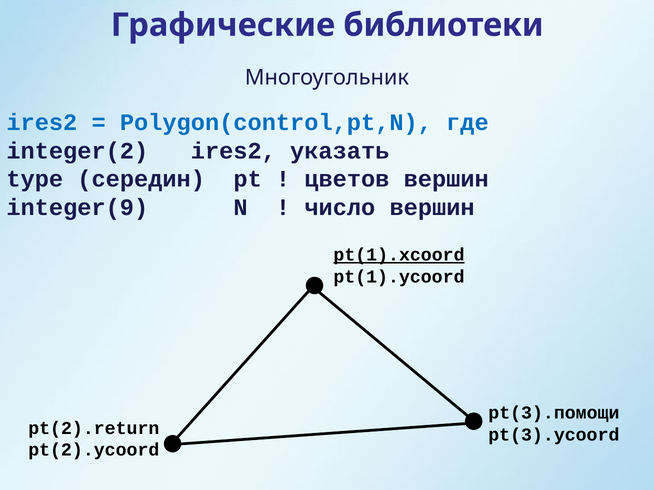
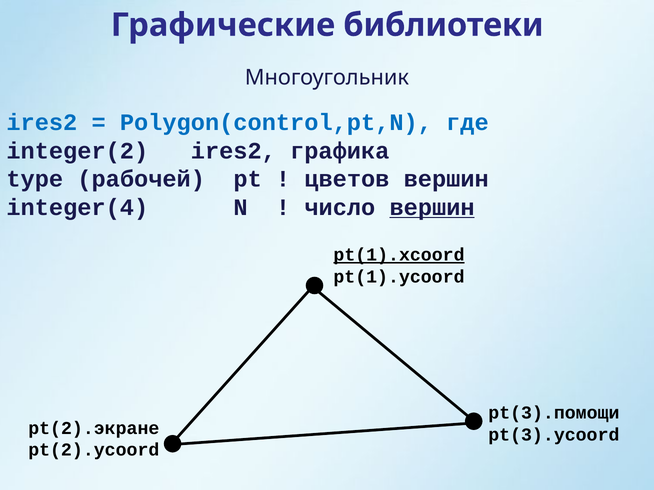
указать: указать -> графика (340, 151)
середин: середин -> рабочей (141, 179)
integer(9: integer(9 -> integer(4 (77, 208)
вершин underline: none -> present (432, 208)
pt(2).return: pt(2).return -> pt(2).экране (94, 428)
